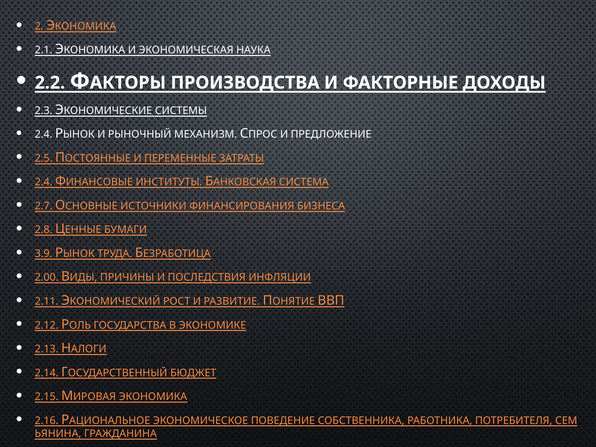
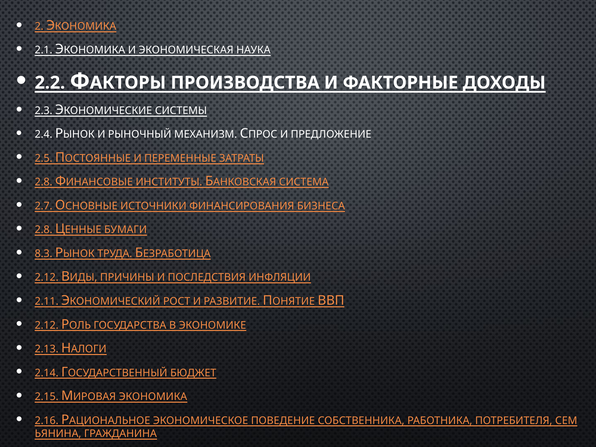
2.4: 2.4 -> 2.8 (44, 182)
3.9: 3.9 -> 8.3 (44, 254)
2.00: 2.00 -> 2.12 (47, 278)
